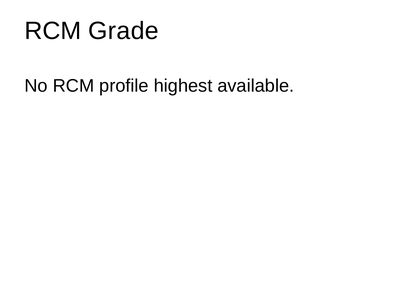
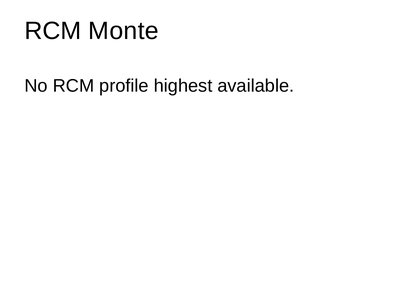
Grade: Grade -> Monte (124, 31)
